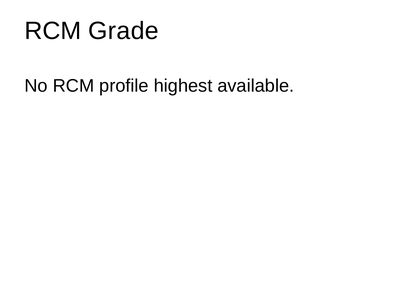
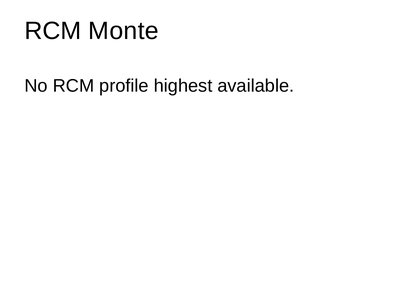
Grade: Grade -> Monte (124, 31)
